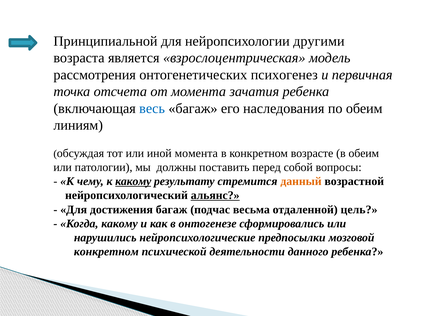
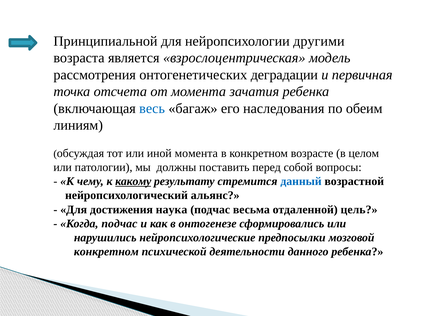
психогенез: психогенез -> деградации (284, 75)
в обеим: обеим -> целом (364, 153)
данный colour: orange -> blue (301, 181)
альянс underline: present -> none (215, 195)
достижения багаж: багаж -> наука (172, 209)
Когда какому: какому -> подчас (119, 223)
